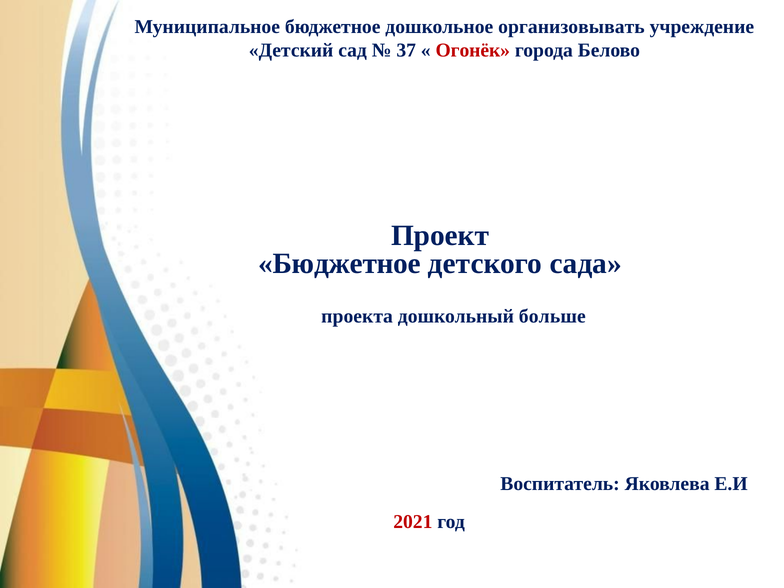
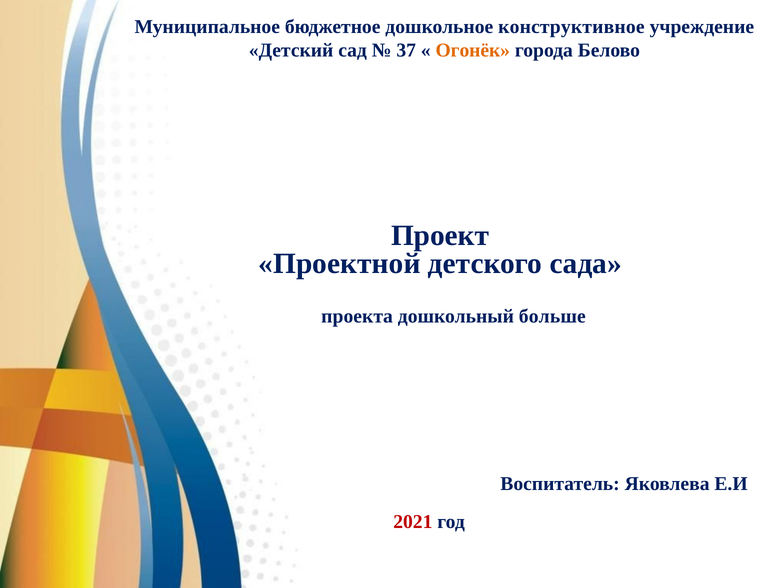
организовывать: организовывать -> конструктивное (571, 27)
Огонёк colour: red -> orange (473, 50)
Бюджетное: Бюджетное -> Проектной (339, 264)
